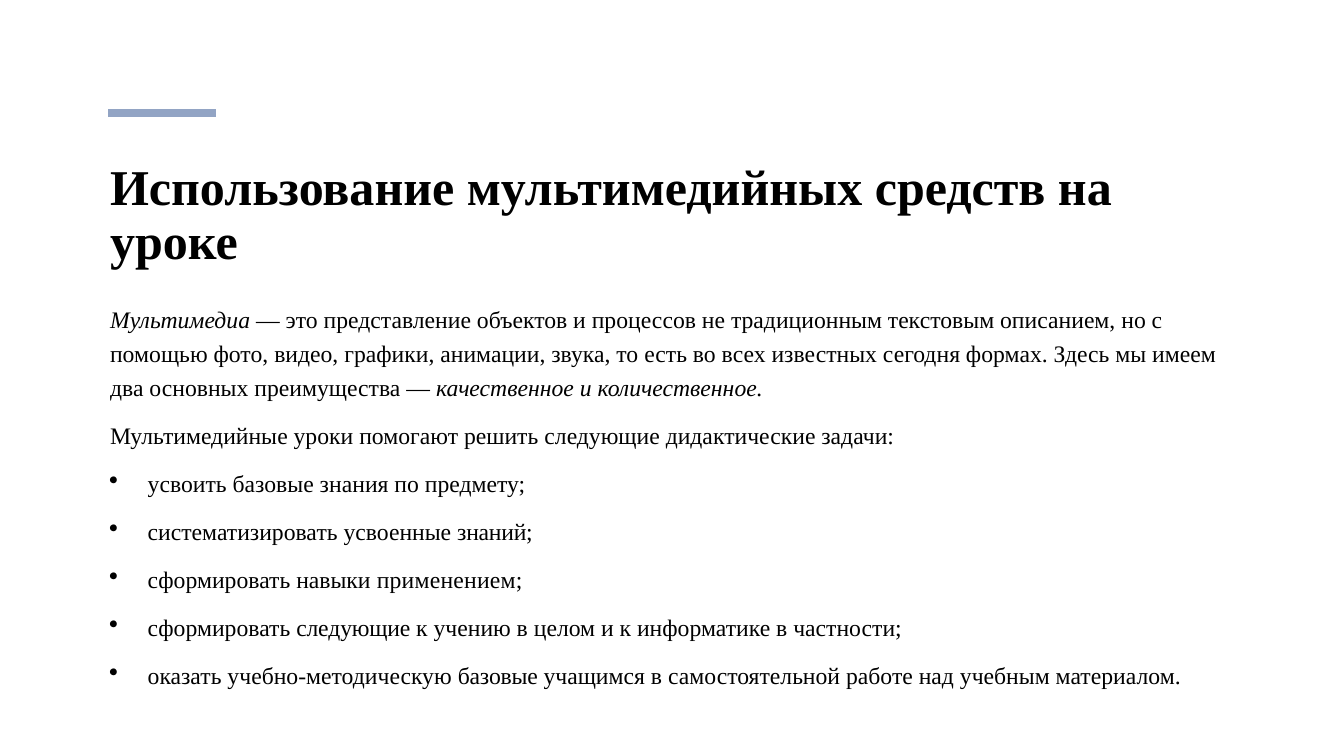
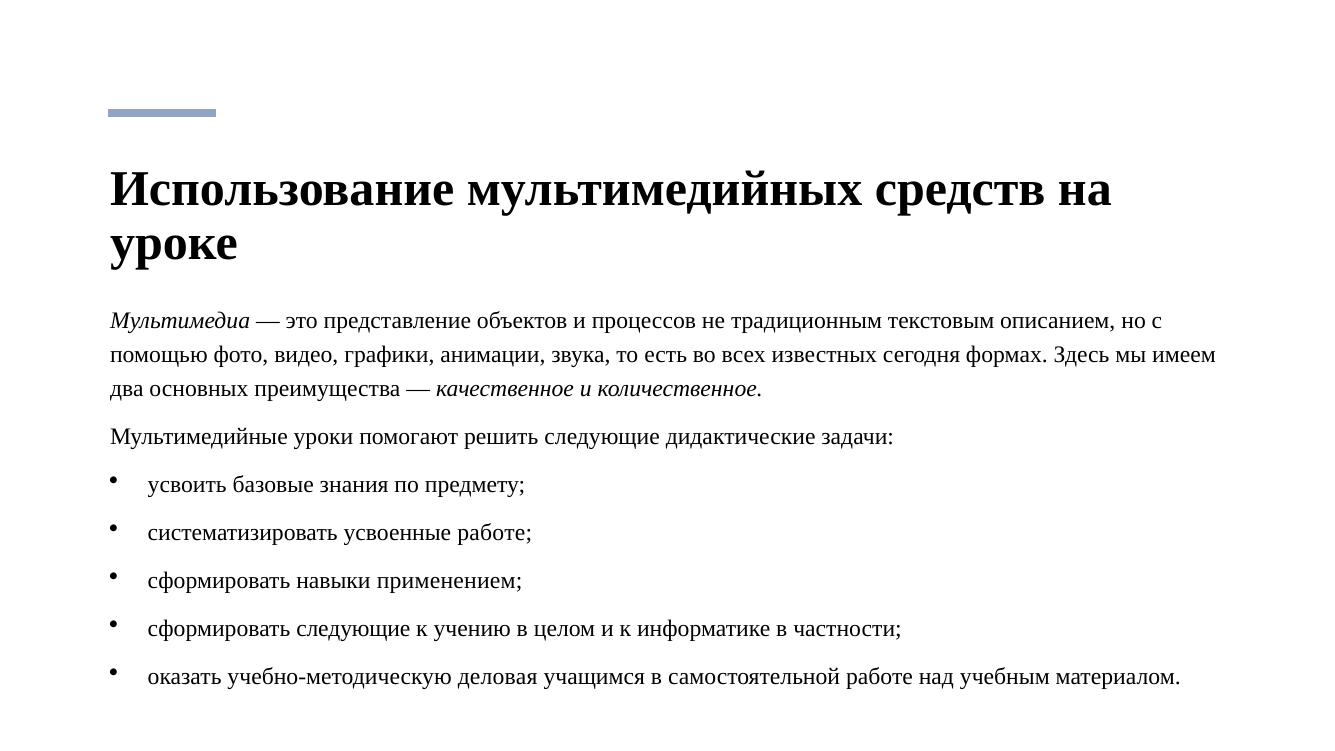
усвоенные знаний: знаний -> работе (495, 533)
учебно-методическую базовые: базовые -> деловая (498, 677)
